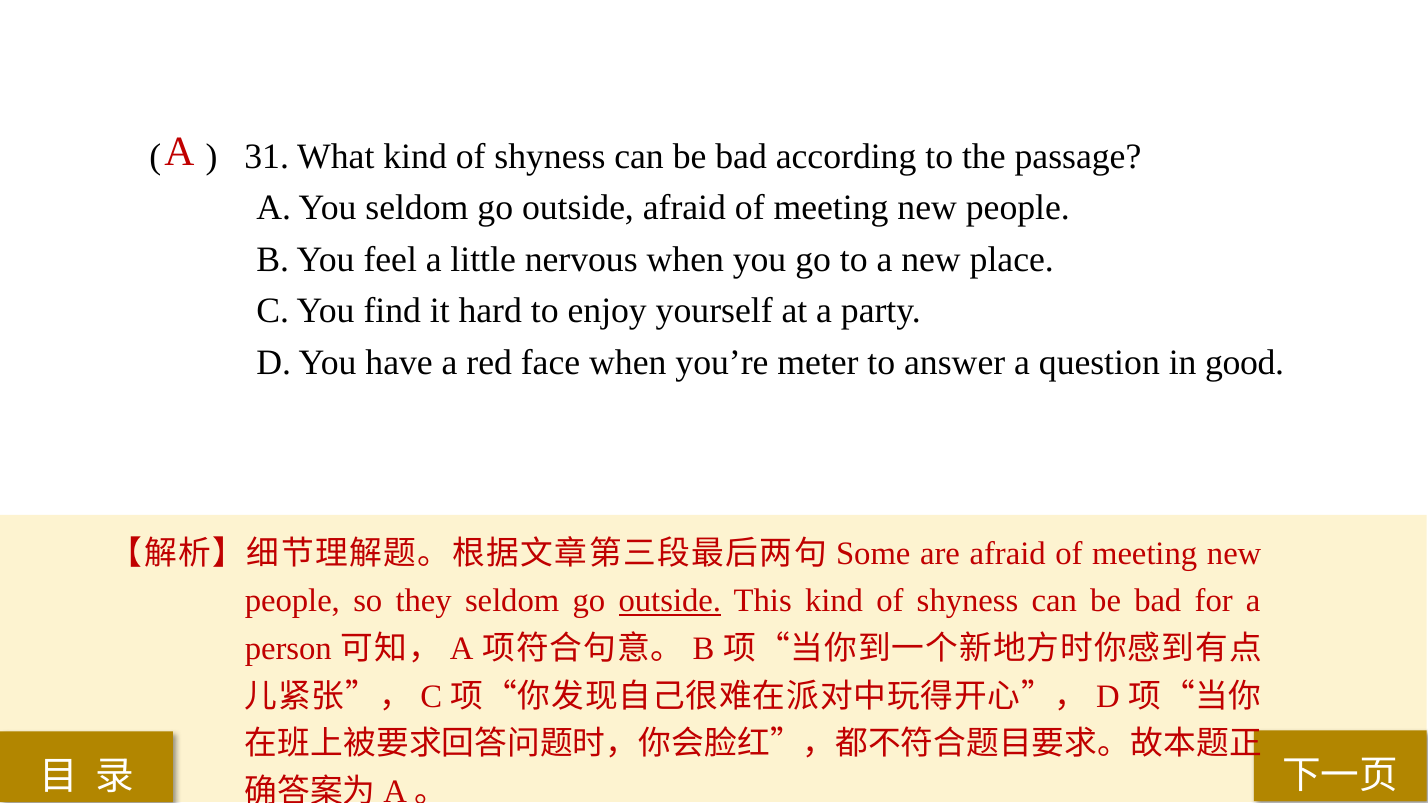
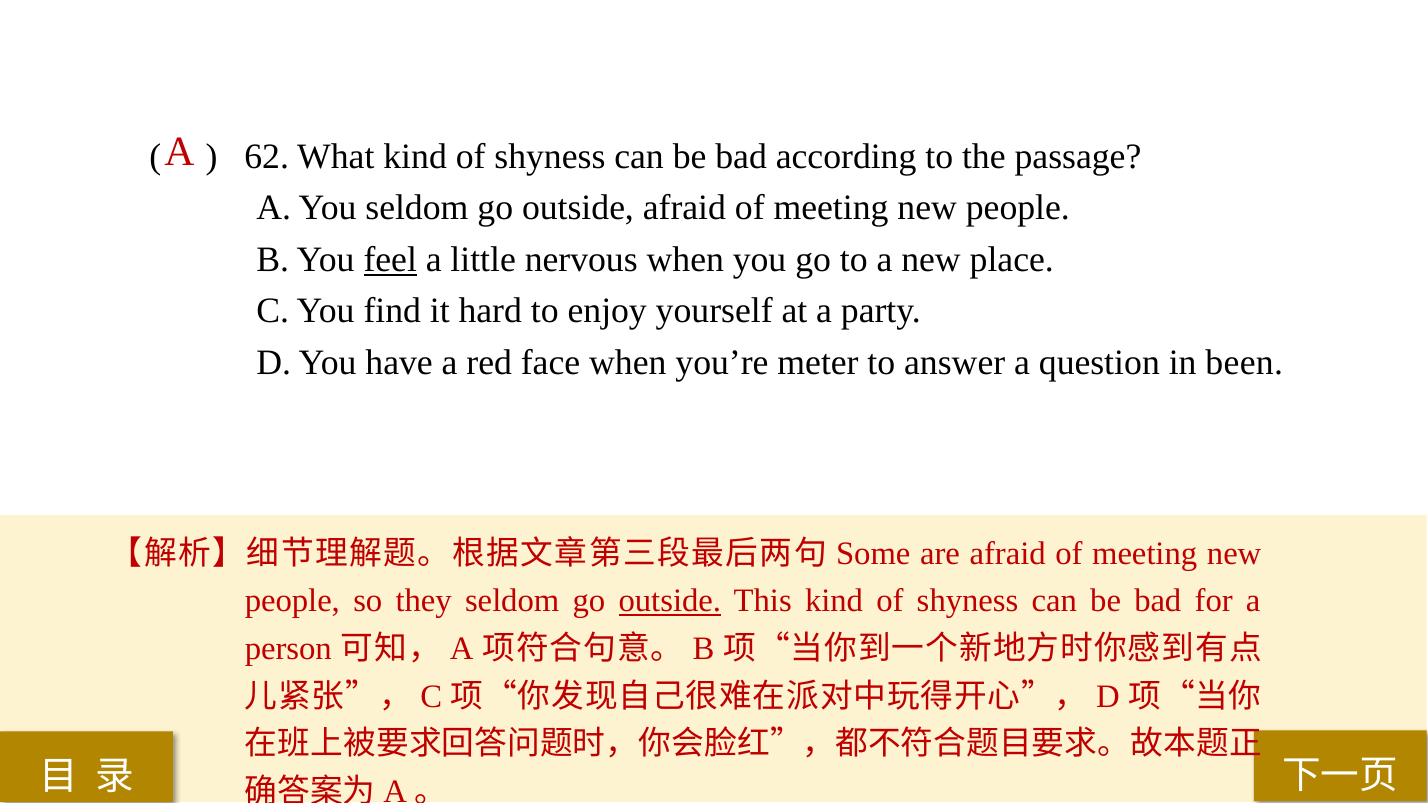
31: 31 -> 62 (267, 157)
feel underline: none -> present (390, 260)
good: good -> been (1244, 362)
